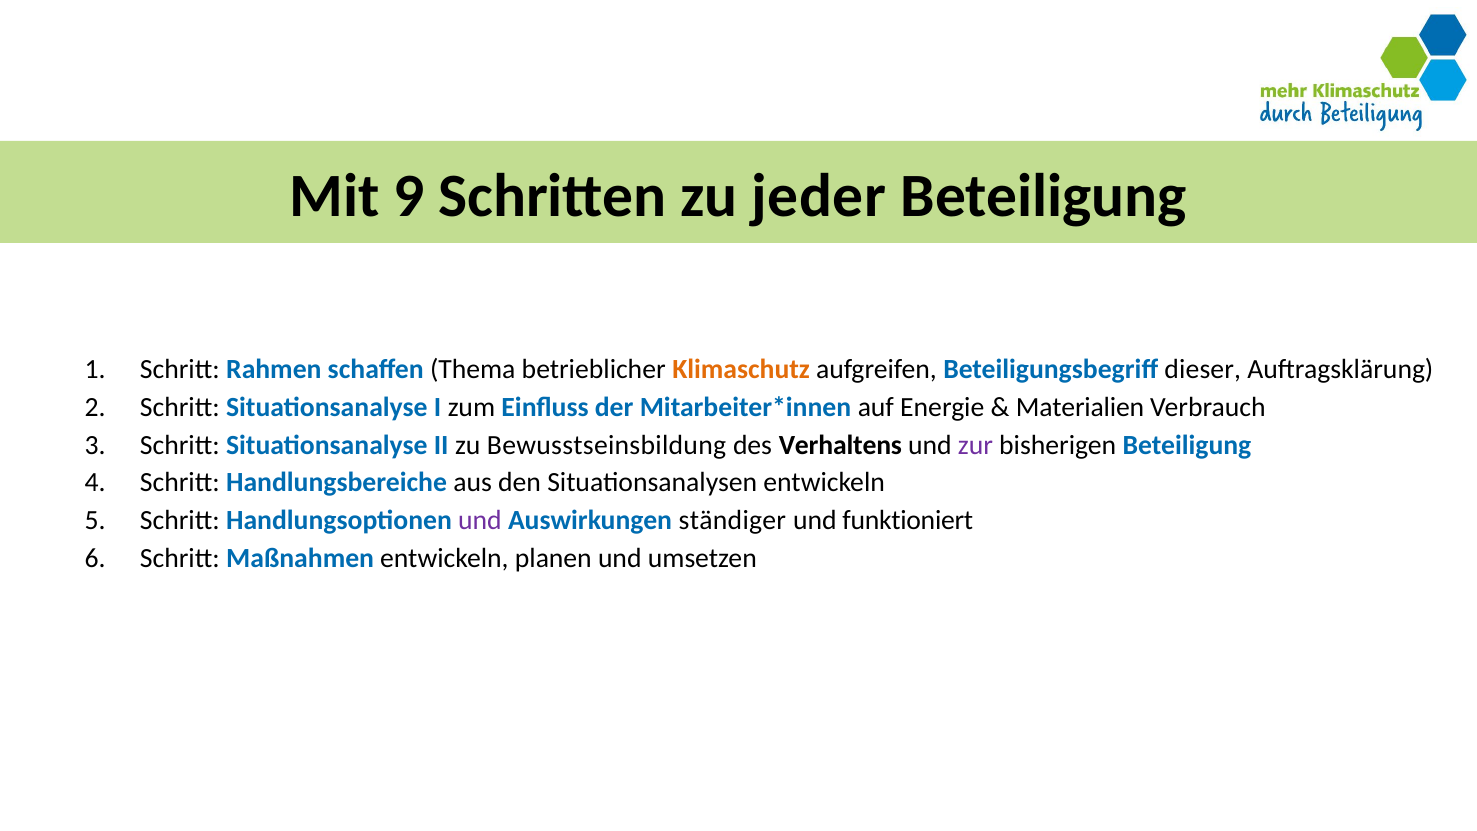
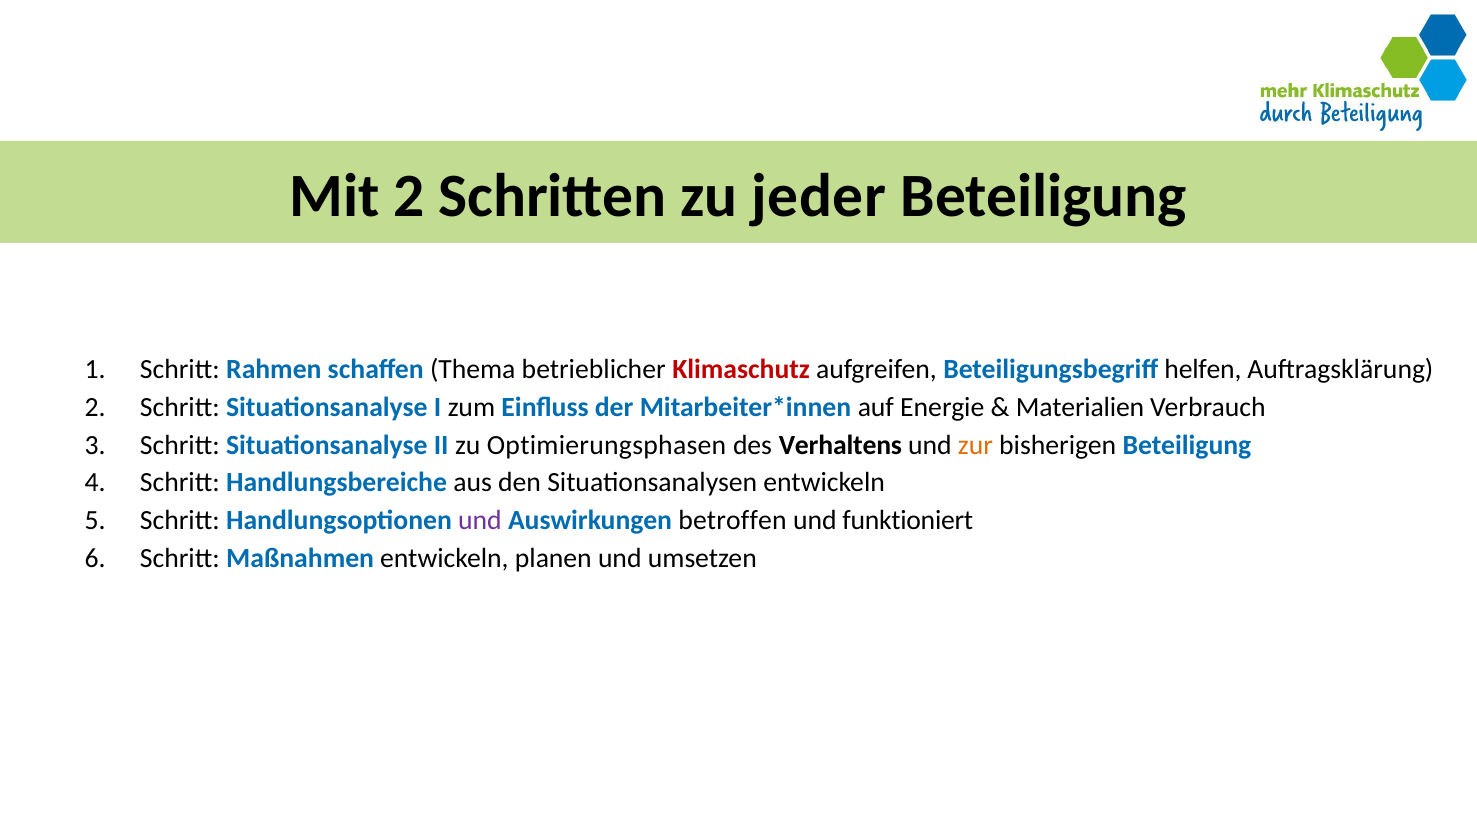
Mit 9: 9 -> 2 (409, 196)
Klimaschutz colour: orange -> red (741, 369)
dieser: dieser -> helfen (1203, 369)
Bewusstseinsbildung: Bewusstseinsbildung -> Optimierungsphasen (607, 445)
zur colour: purple -> orange (975, 445)
ständiger: ständiger -> betroffen (732, 521)
